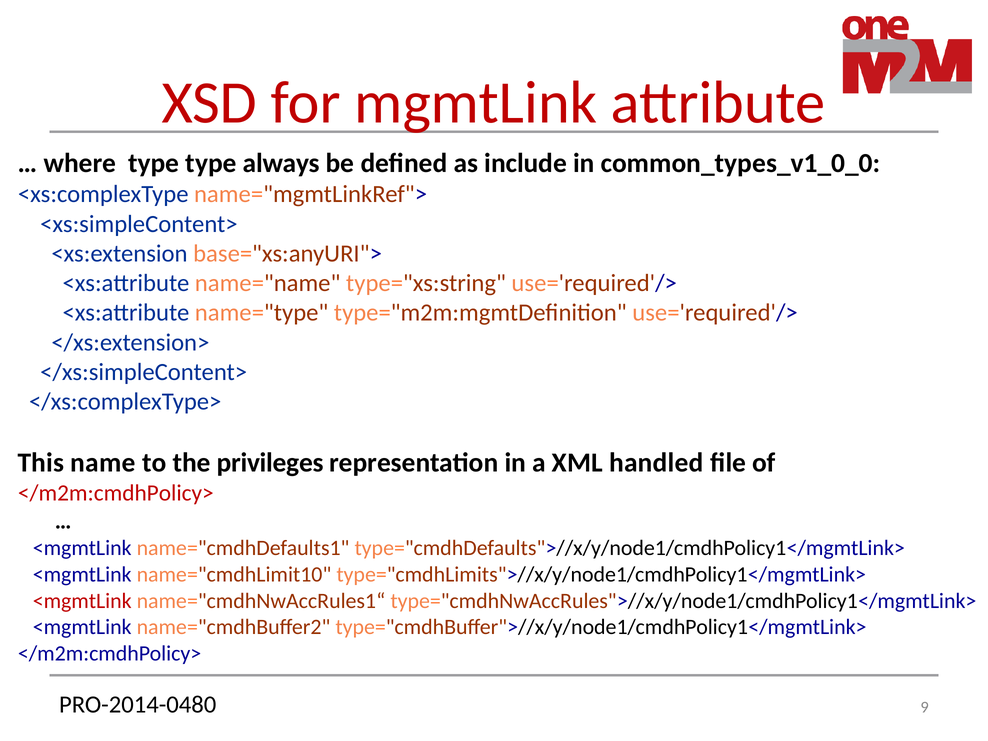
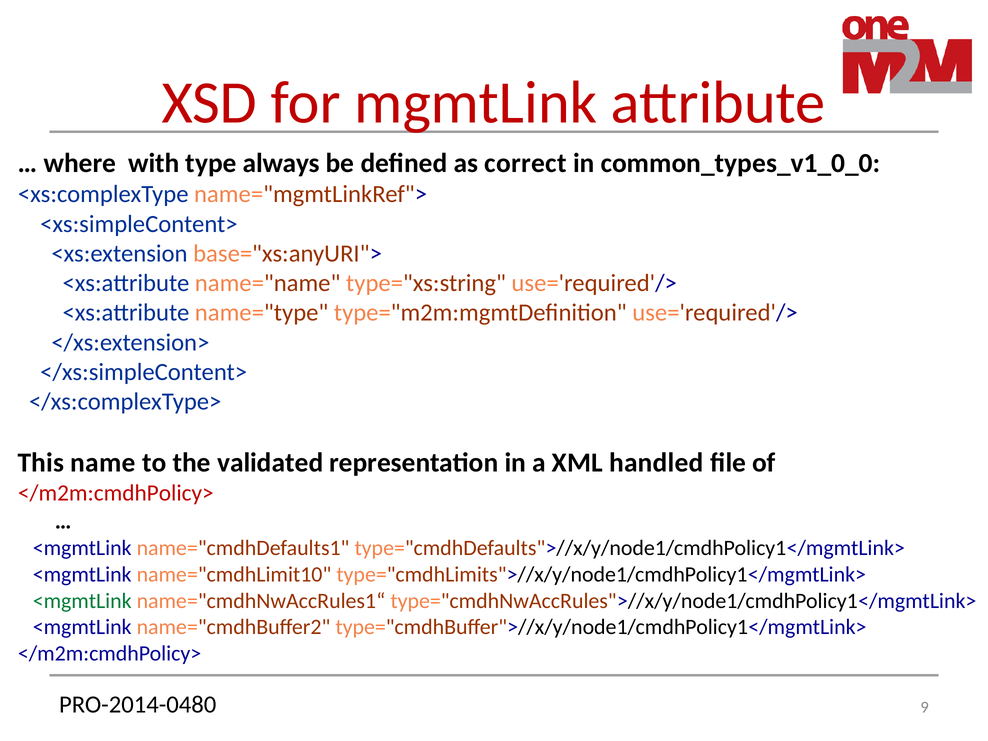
where type: type -> with (154, 163)
include: include -> correct (525, 163)
privileges: privileges -> validated (270, 463)
<mgmtLink colour: red -> green (82, 601)
